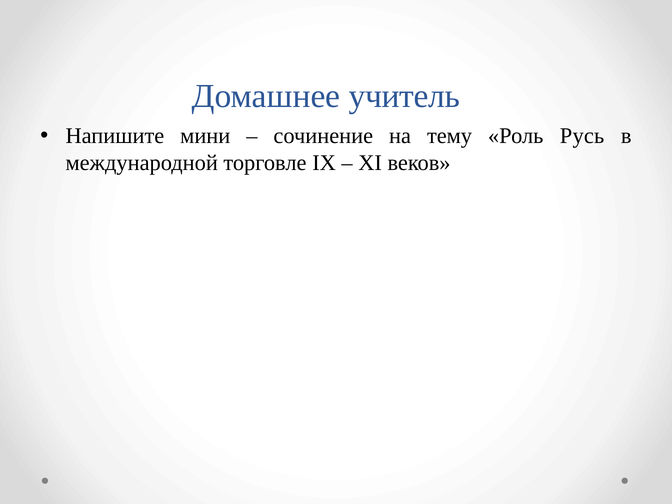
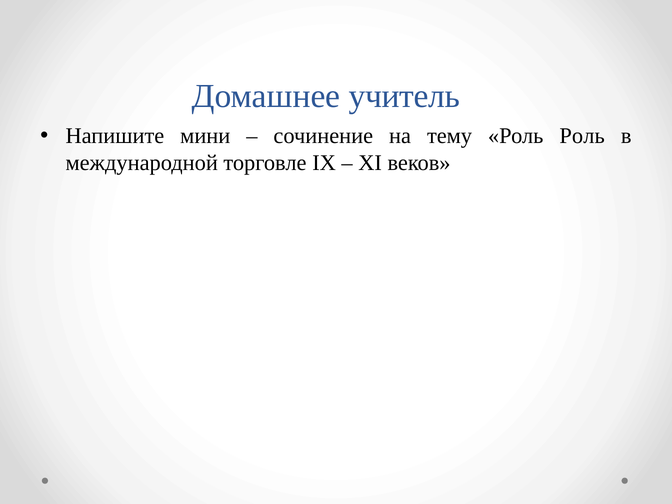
Роль Русь: Русь -> Роль (582, 136)
